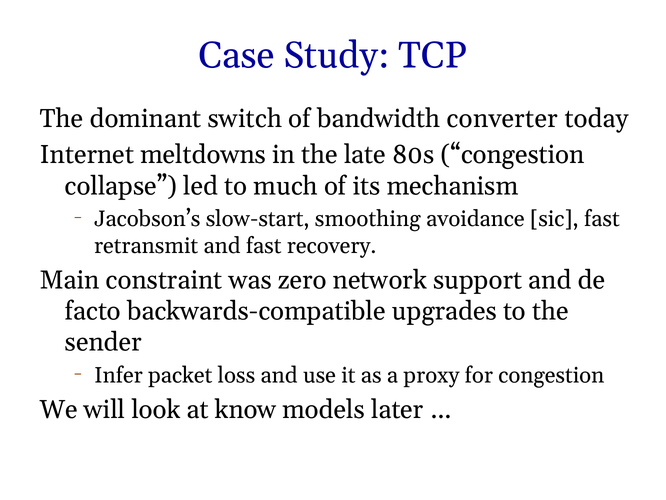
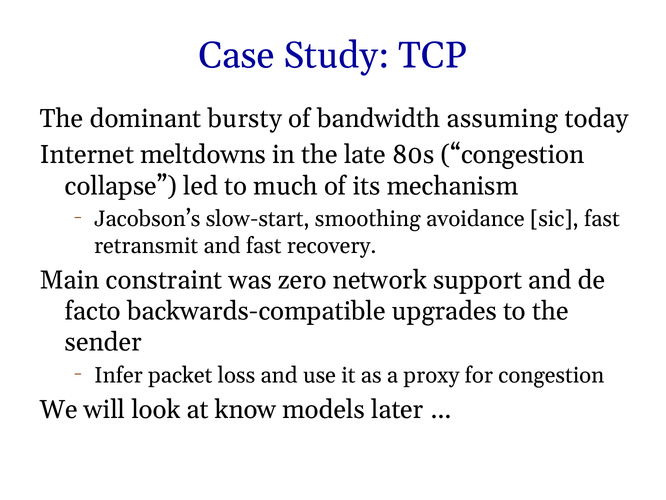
switch: switch -> bursty (245, 118)
converter: converter -> assuming (502, 118)
